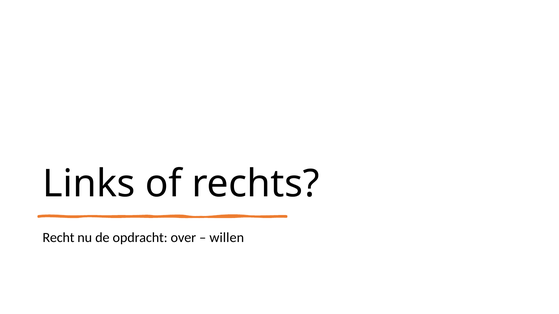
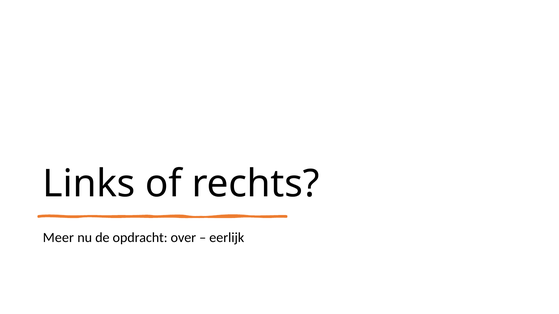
Recht: Recht -> Meer (58, 238)
willen: willen -> eerlijk (227, 238)
